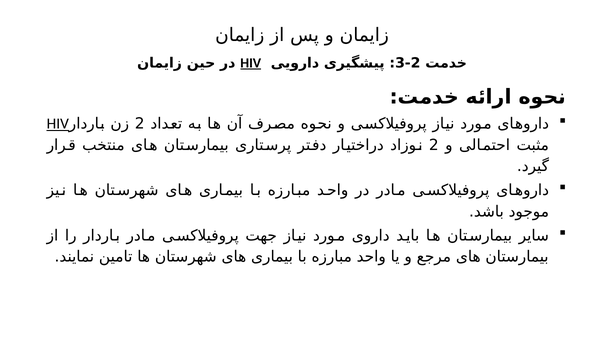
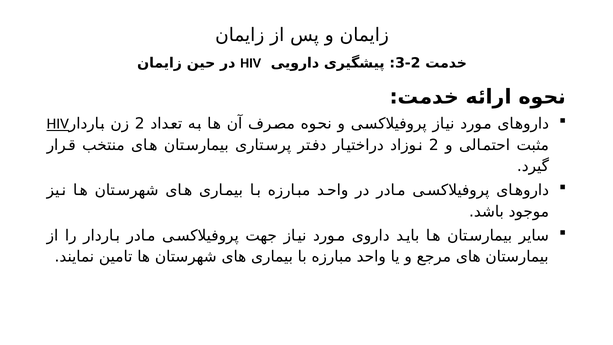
HIV underline: present -> none (251, 63)
